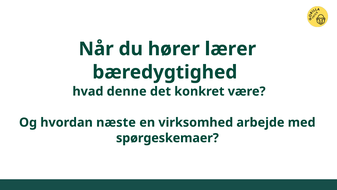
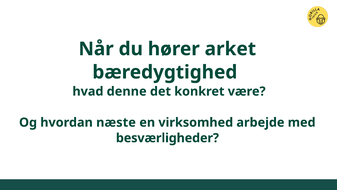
lærer: lærer -> arket (230, 49)
spørgeskemaer: spørgeskemaer -> besværligheder (167, 138)
